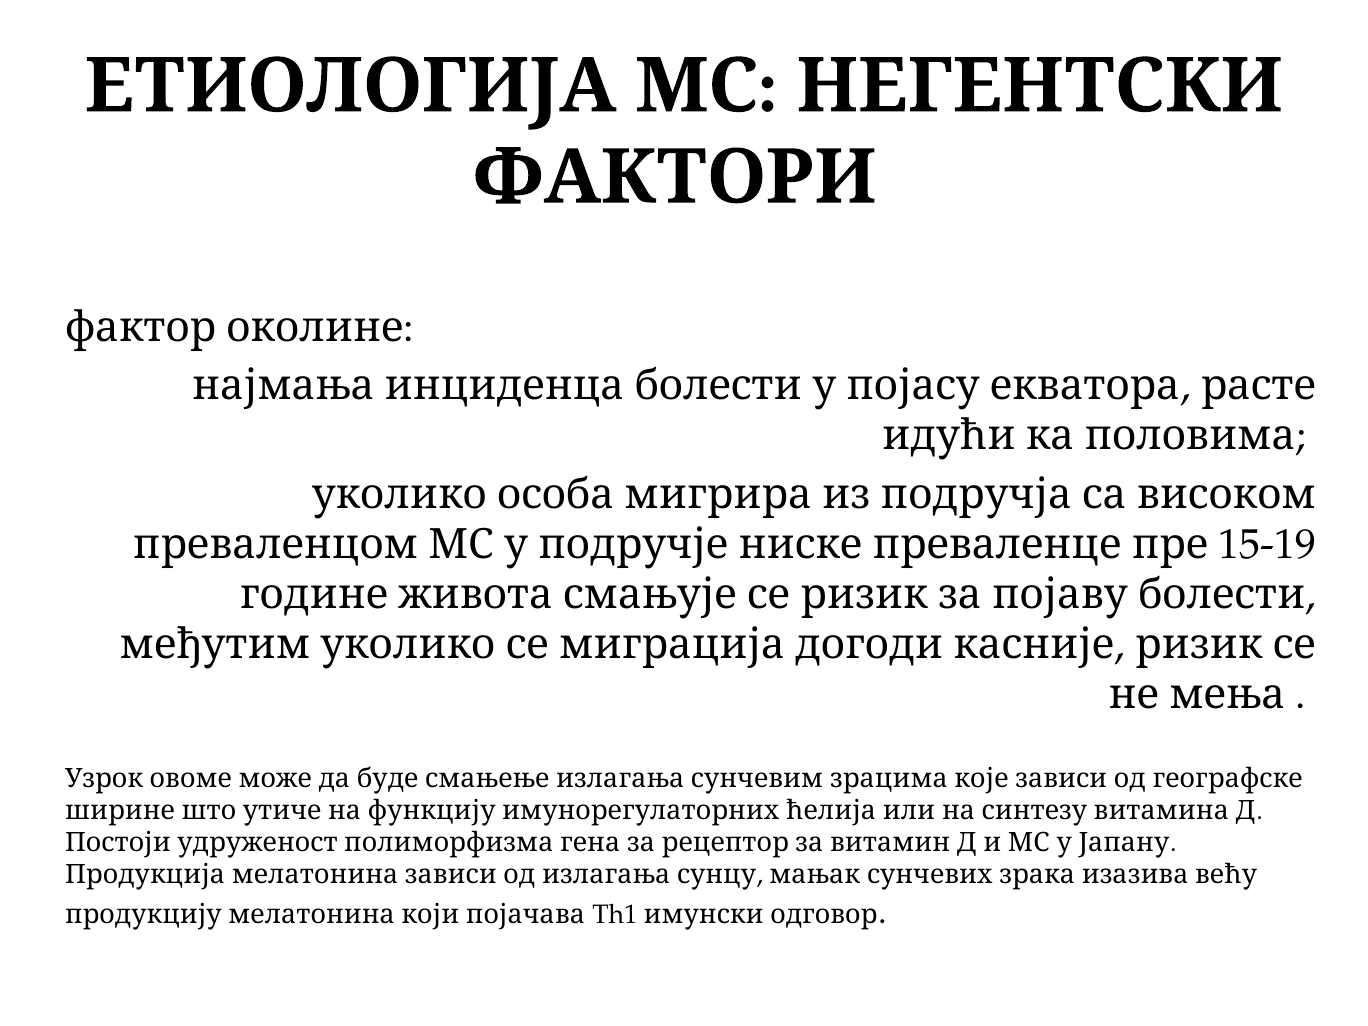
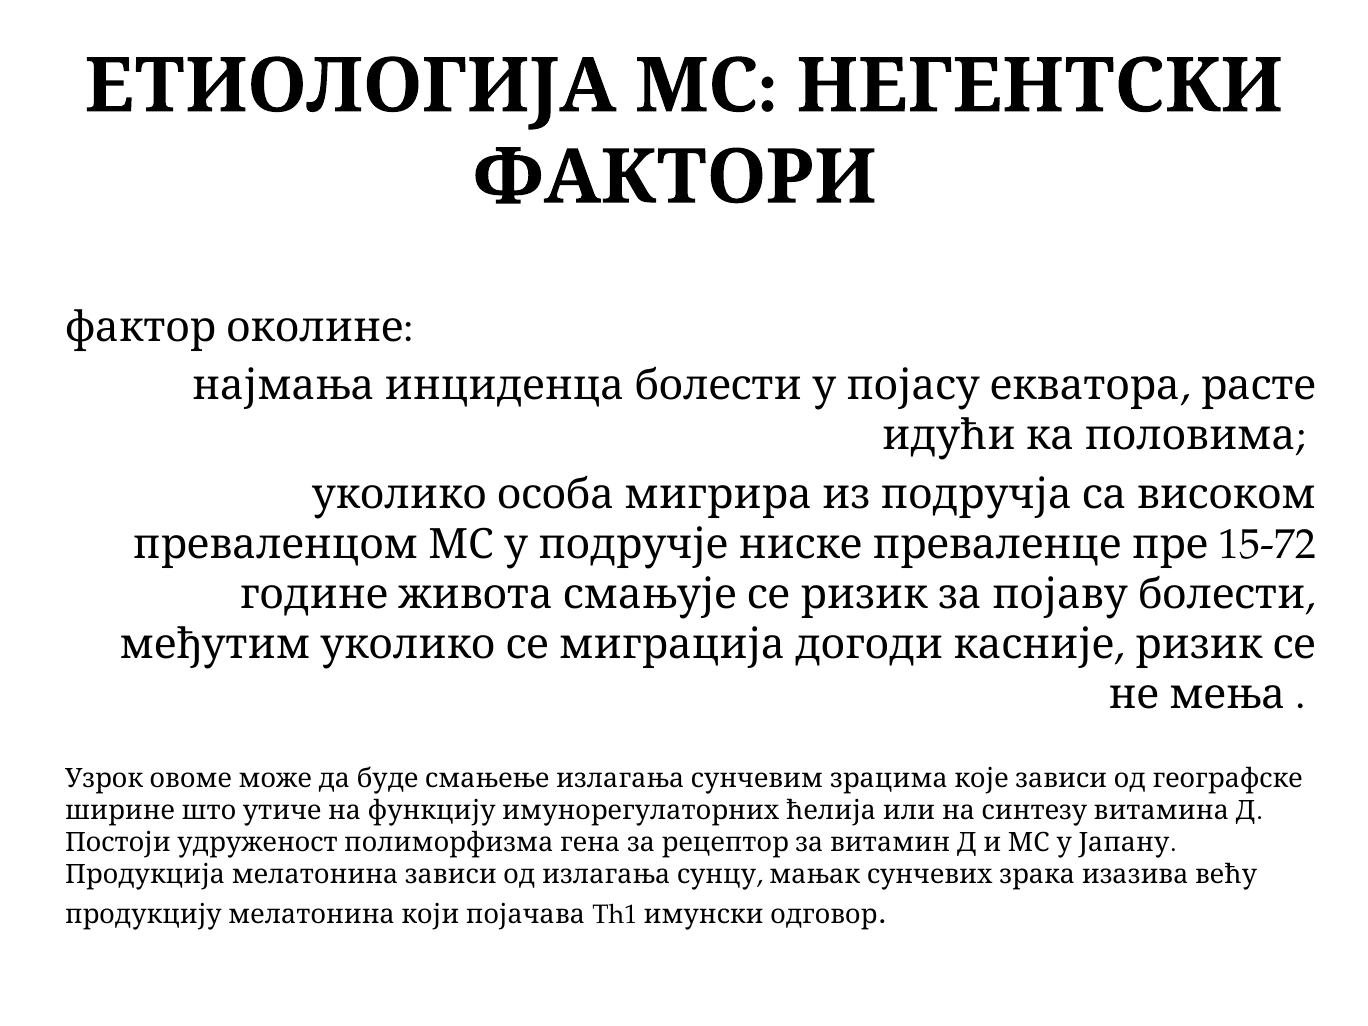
15-19: 15-19 -> 15-72 (1267, 544)
